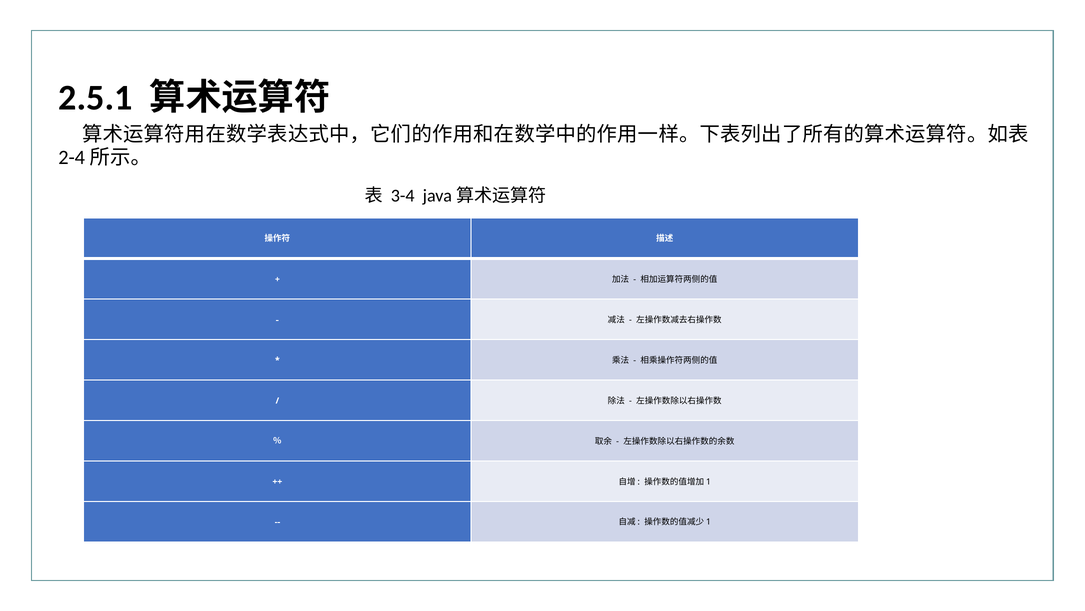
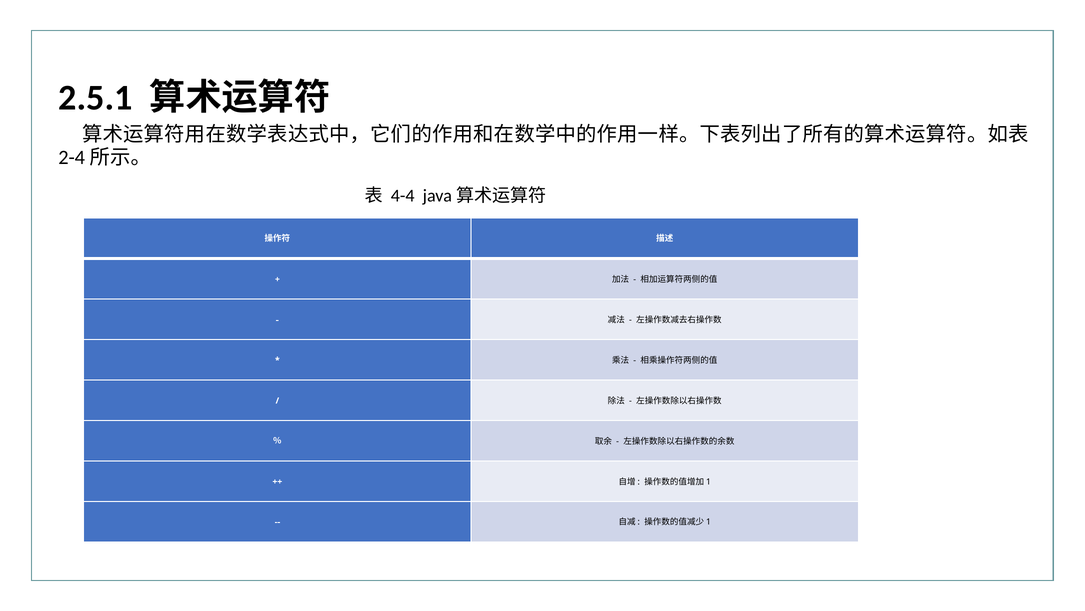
3-4: 3-4 -> 4-4 (403, 195)
